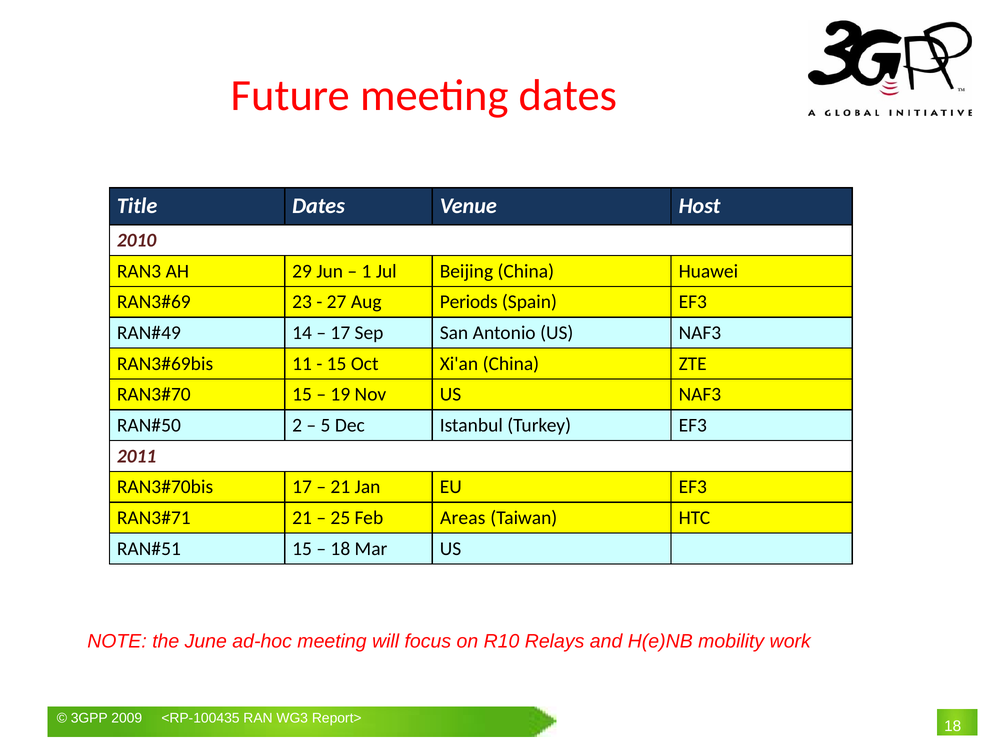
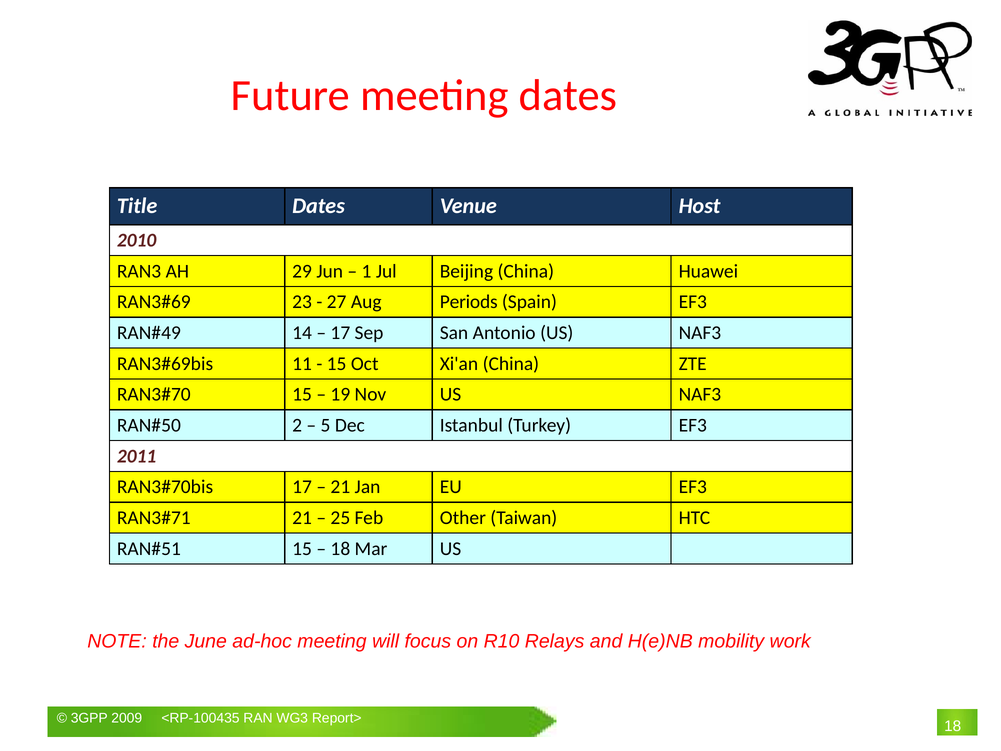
Areas: Areas -> Other (463, 518)
